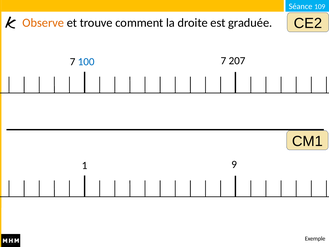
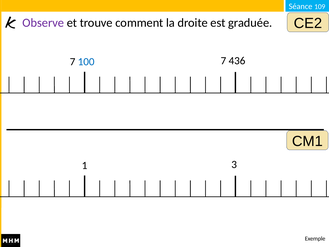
Observe colour: orange -> purple (43, 23)
207: 207 -> 436 (237, 61)
9: 9 -> 3 (234, 164)
